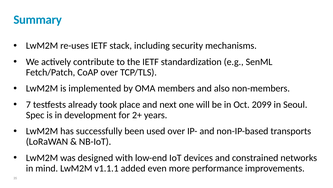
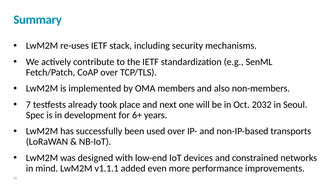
2099: 2099 -> 2032 (262, 104)
2+: 2+ -> 6+ (137, 115)
